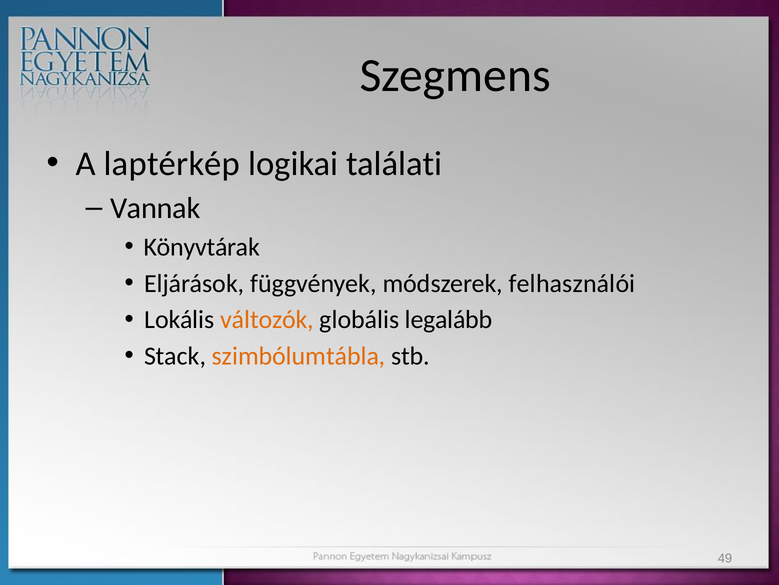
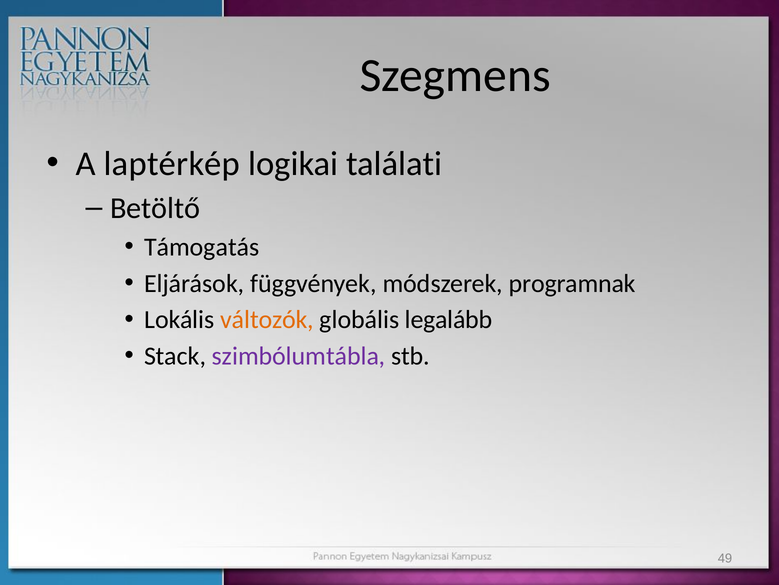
Vannak: Vannak -> Betöltő (155, 208)
Könyvtárak: Könyvtárak -> Támogatás (202, 247)
felhasználói: felhasználói -> programnak (572, 283)
szimbólumtábla colour: orange -> purple (299, 356)
